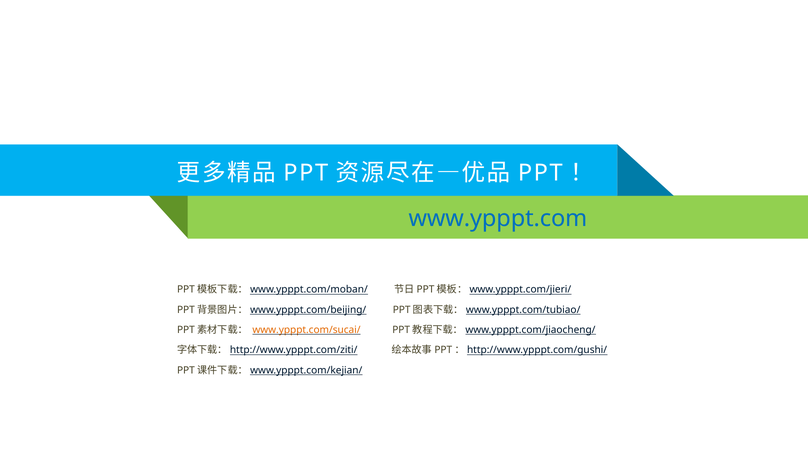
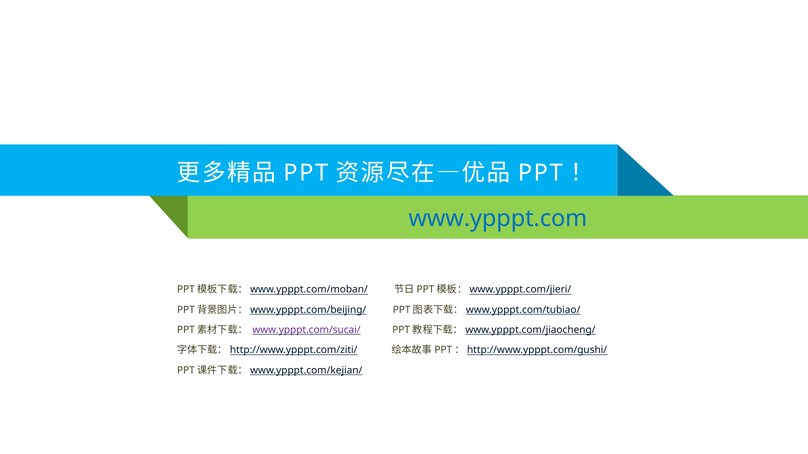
www.ypppt.com/sucai/ colour: orange -> purple (306, 330)
